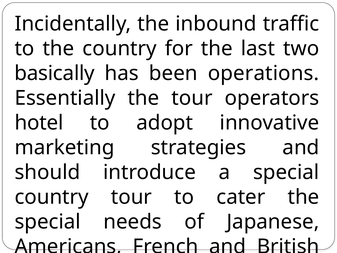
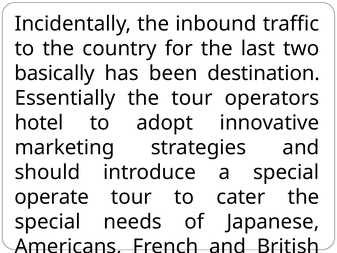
operations: operations -> destination (264, 73)
country: country -> operate (52, 197)
